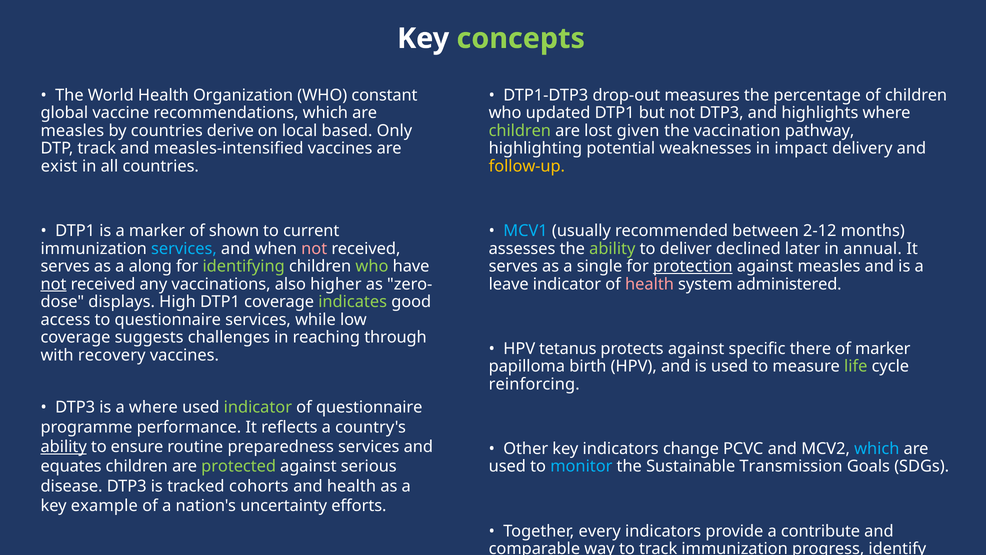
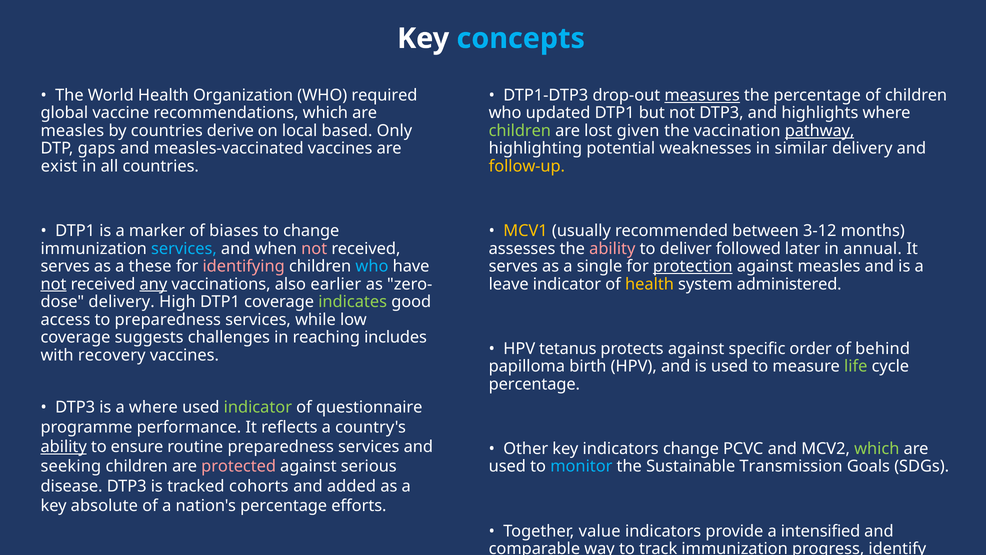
concepts colour: light green -> light blue (521, 38)
constant: constant -> required (384, 95)
measures underline: none -> present (702, 95)
pathway underline: none -> present (820, 131)
DTP track: track -> gaps (97, 148)
measles-intensified: measles-intensified -> measles-vaccinated (229, 148)
impact: impact -> similar (801, 148)
shown: shown -> biases (234, 231)
to current: current -> change (311, 231)
MCV1 colour: light blue -> yellow (526, 231)
2-12: 2-12 -> 3-12 (820, 231)
ability colour: light green -> pink (612, 248)
declined: declined -> followed (748, 248)
along: along -> these (150, 266)
identifying colour: light green -> pink (244, 266)
who colour: light green -> light blue (372, 266)
any underline: none -> present (153, 284)
higher: higher -> earlier (336, 284)
health colour: pink -> yellow (650, 284)
displays: displays -> delivery (122, 302)
to questionnaire: questionnaire -> preparedness (168, 319)
through: through -> includes (396, 337)
there: there -> order (811, 348)
of marker: marker -> behind (883, 348)
reinforcing: reinforcing -> percentage (534, 384)
which colour: light blue -> light green (877, 449)
equates: equates -> seeking (71, 466)
protected colour: light green -> pink (239, 466)
and health: health -> added (351, 486)
example: example -> absolute (104, 506)
nation's uncertainty: uncertainty -> percentage (284, 506)
every: every -> value (600, 531)
contribute: contribute -> intensified (821, 531)
